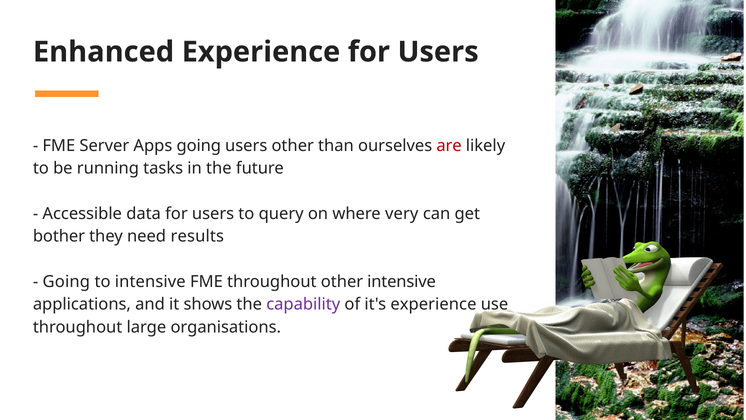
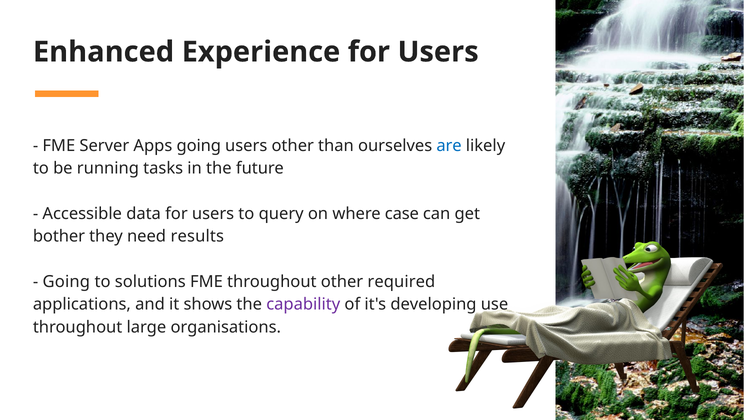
are colour: red -> blue (449, 146)
very: very -> case (402, 214)
to intensive: intensive -> solutions (150, 282)
other intensive: intensive -> required (401, 282)
it's experience: experience -> developing (433, 304)
